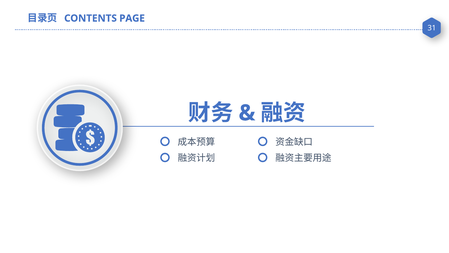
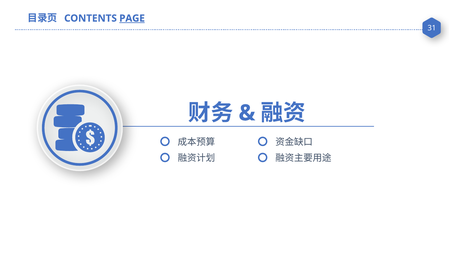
PAGE underline: none -> present (132, 18)
